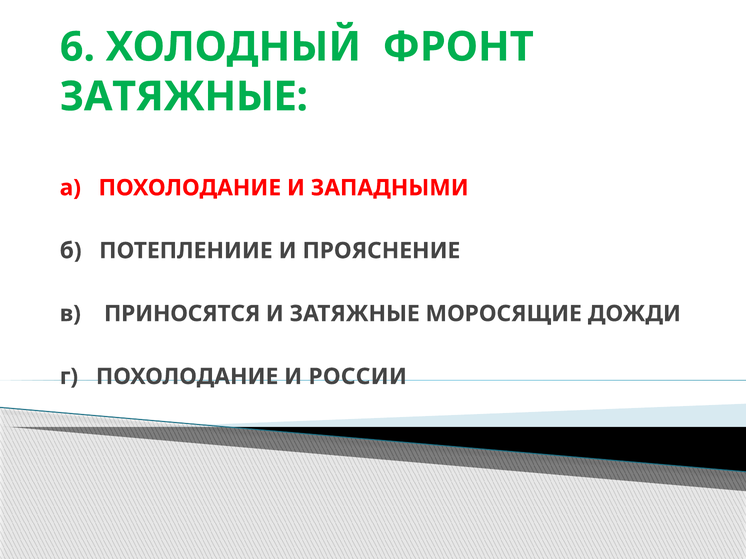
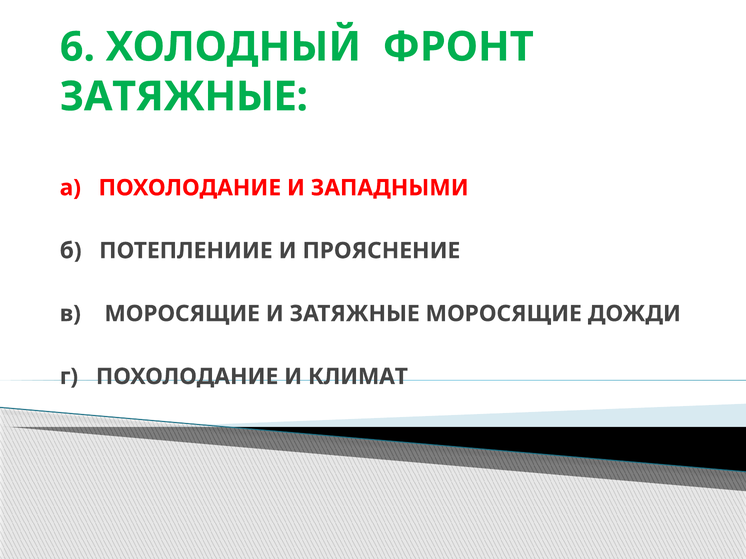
в ПРИНОСЯТСЯ: ПРИНОСЯТСЯ -> МОРОСЯЩИЕ (182, 314)
РОССИИ: РОССИИ -> КЛИМАТ (358, 377)
